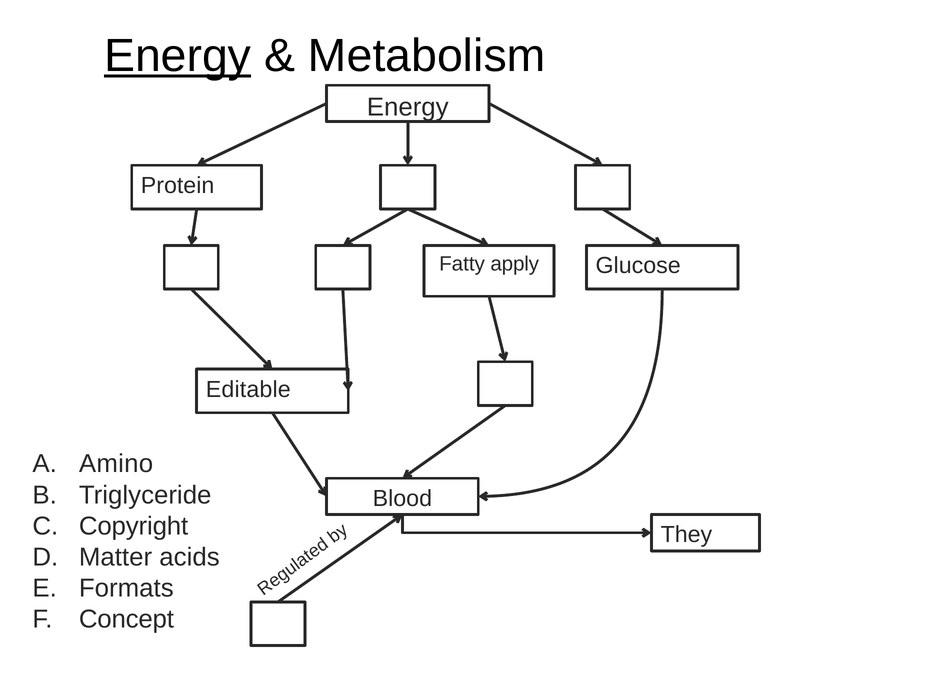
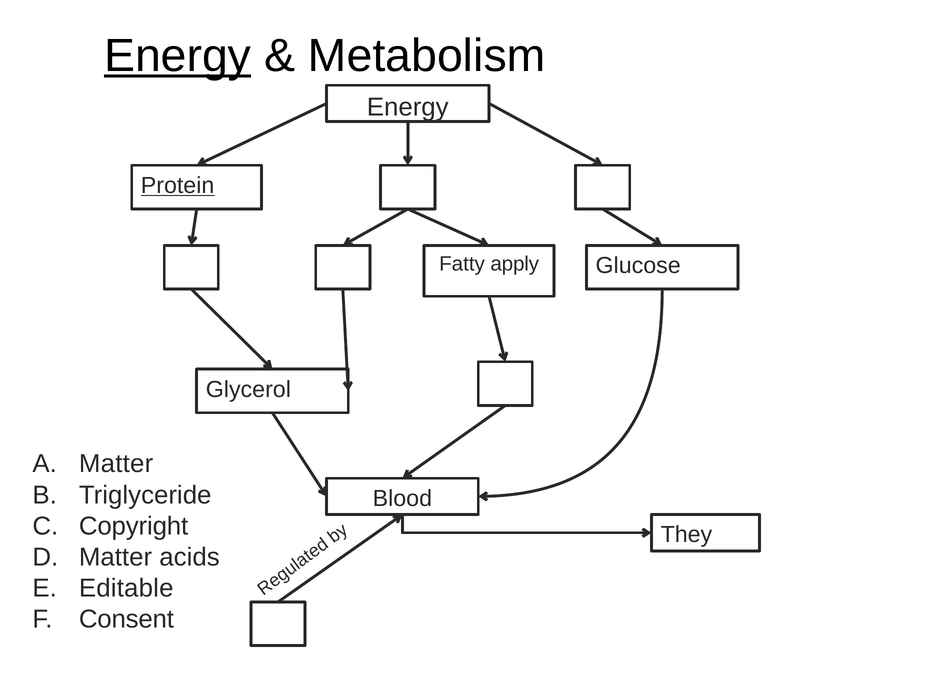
Protein underline: none -> present (178, 185)
Editable: Editable -> Glycerol (248, 389)
Amino: Amino -> Matter (116, 464)
Formats: Formats -> Editable (126, 588)
Concept: Concept -> Consent (126, 619)
